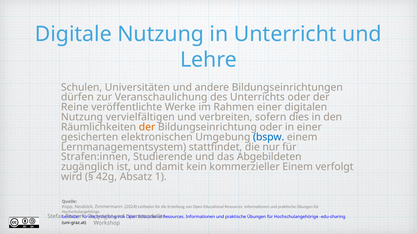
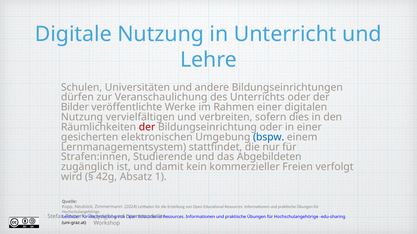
Reine: Reine -> Bilder (75, 107)
der colour: orange -> red (147, 127)
kommerzieller Einem: Einem -> Freien (298, 167)
